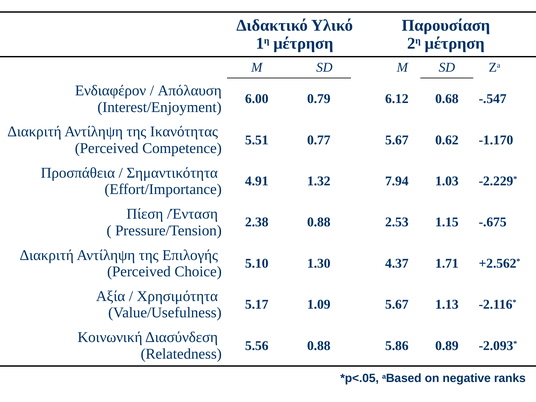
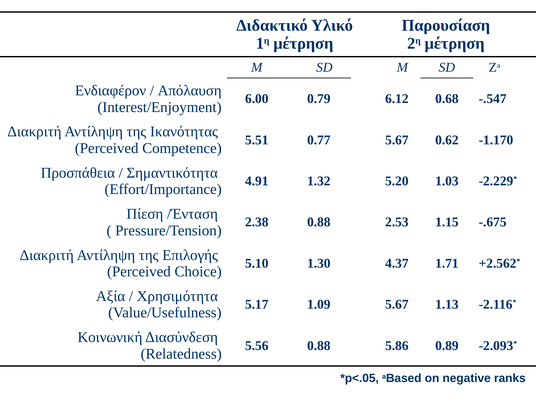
7.94: 7.94 -> 5.20 (397, 181)
